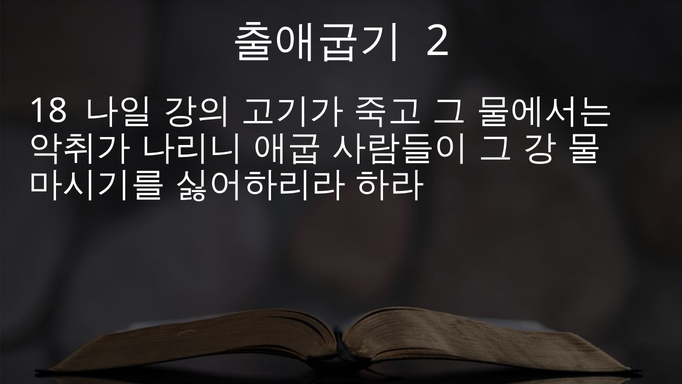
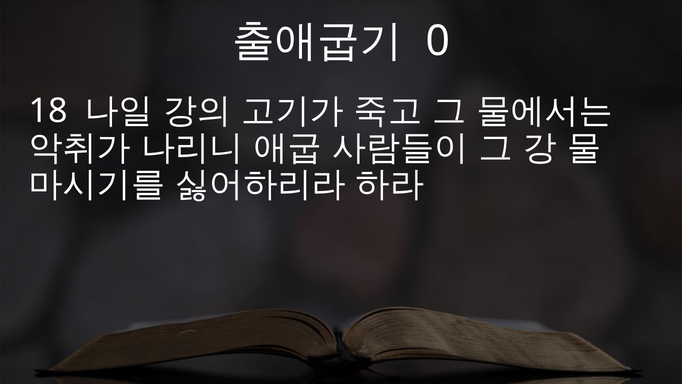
2: 2 -> 0 (438, 41)
